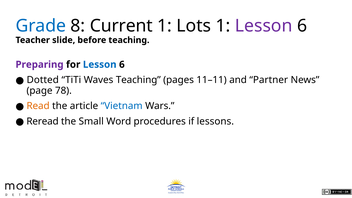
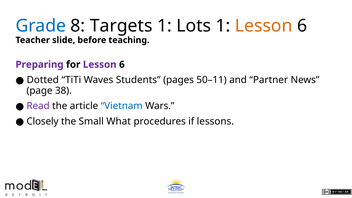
Current: Current -> Targets (121, 26)
Lesson colour: purple -> orange (264, 26)
Lesson colour: blue -> purple (100, 65)
Waves Teaching: Teaching -> Students (138, 80)
11–11: 11–11 -> 50–11 (212, 80)
78: 78 -> 38 (63, 91)
Read colour: orange -> purple (38, 106)
Reread: Reread -> Closely (43, 121)
Word: Word -> What (119, 121)
